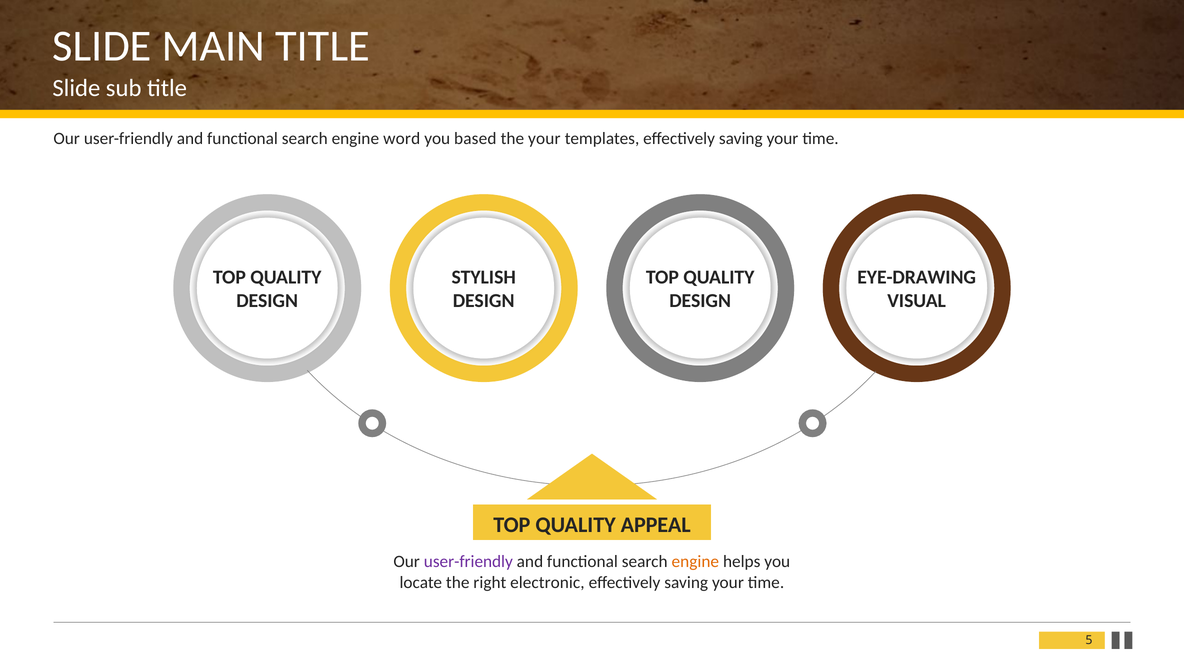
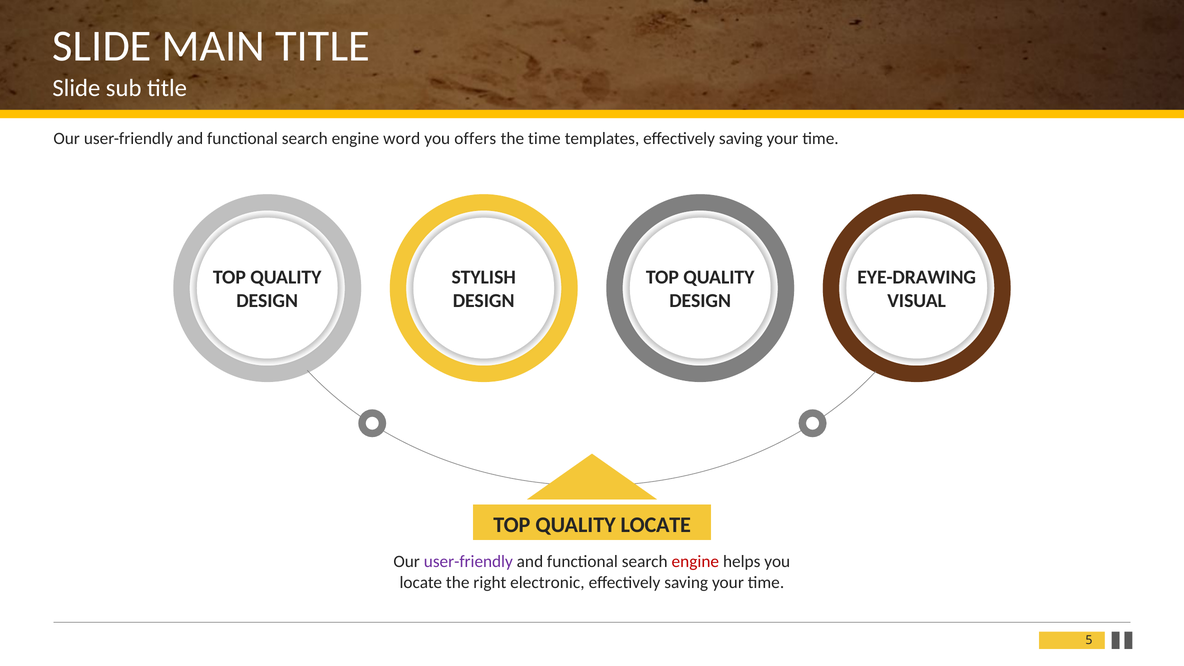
based: based -> offers (475, 139)
the your: your -> time (544, 139)
QUALITY APPEAL: APPEAL -> LOCATE (656, 525)
engine colour: orange -> red (695, 562)
